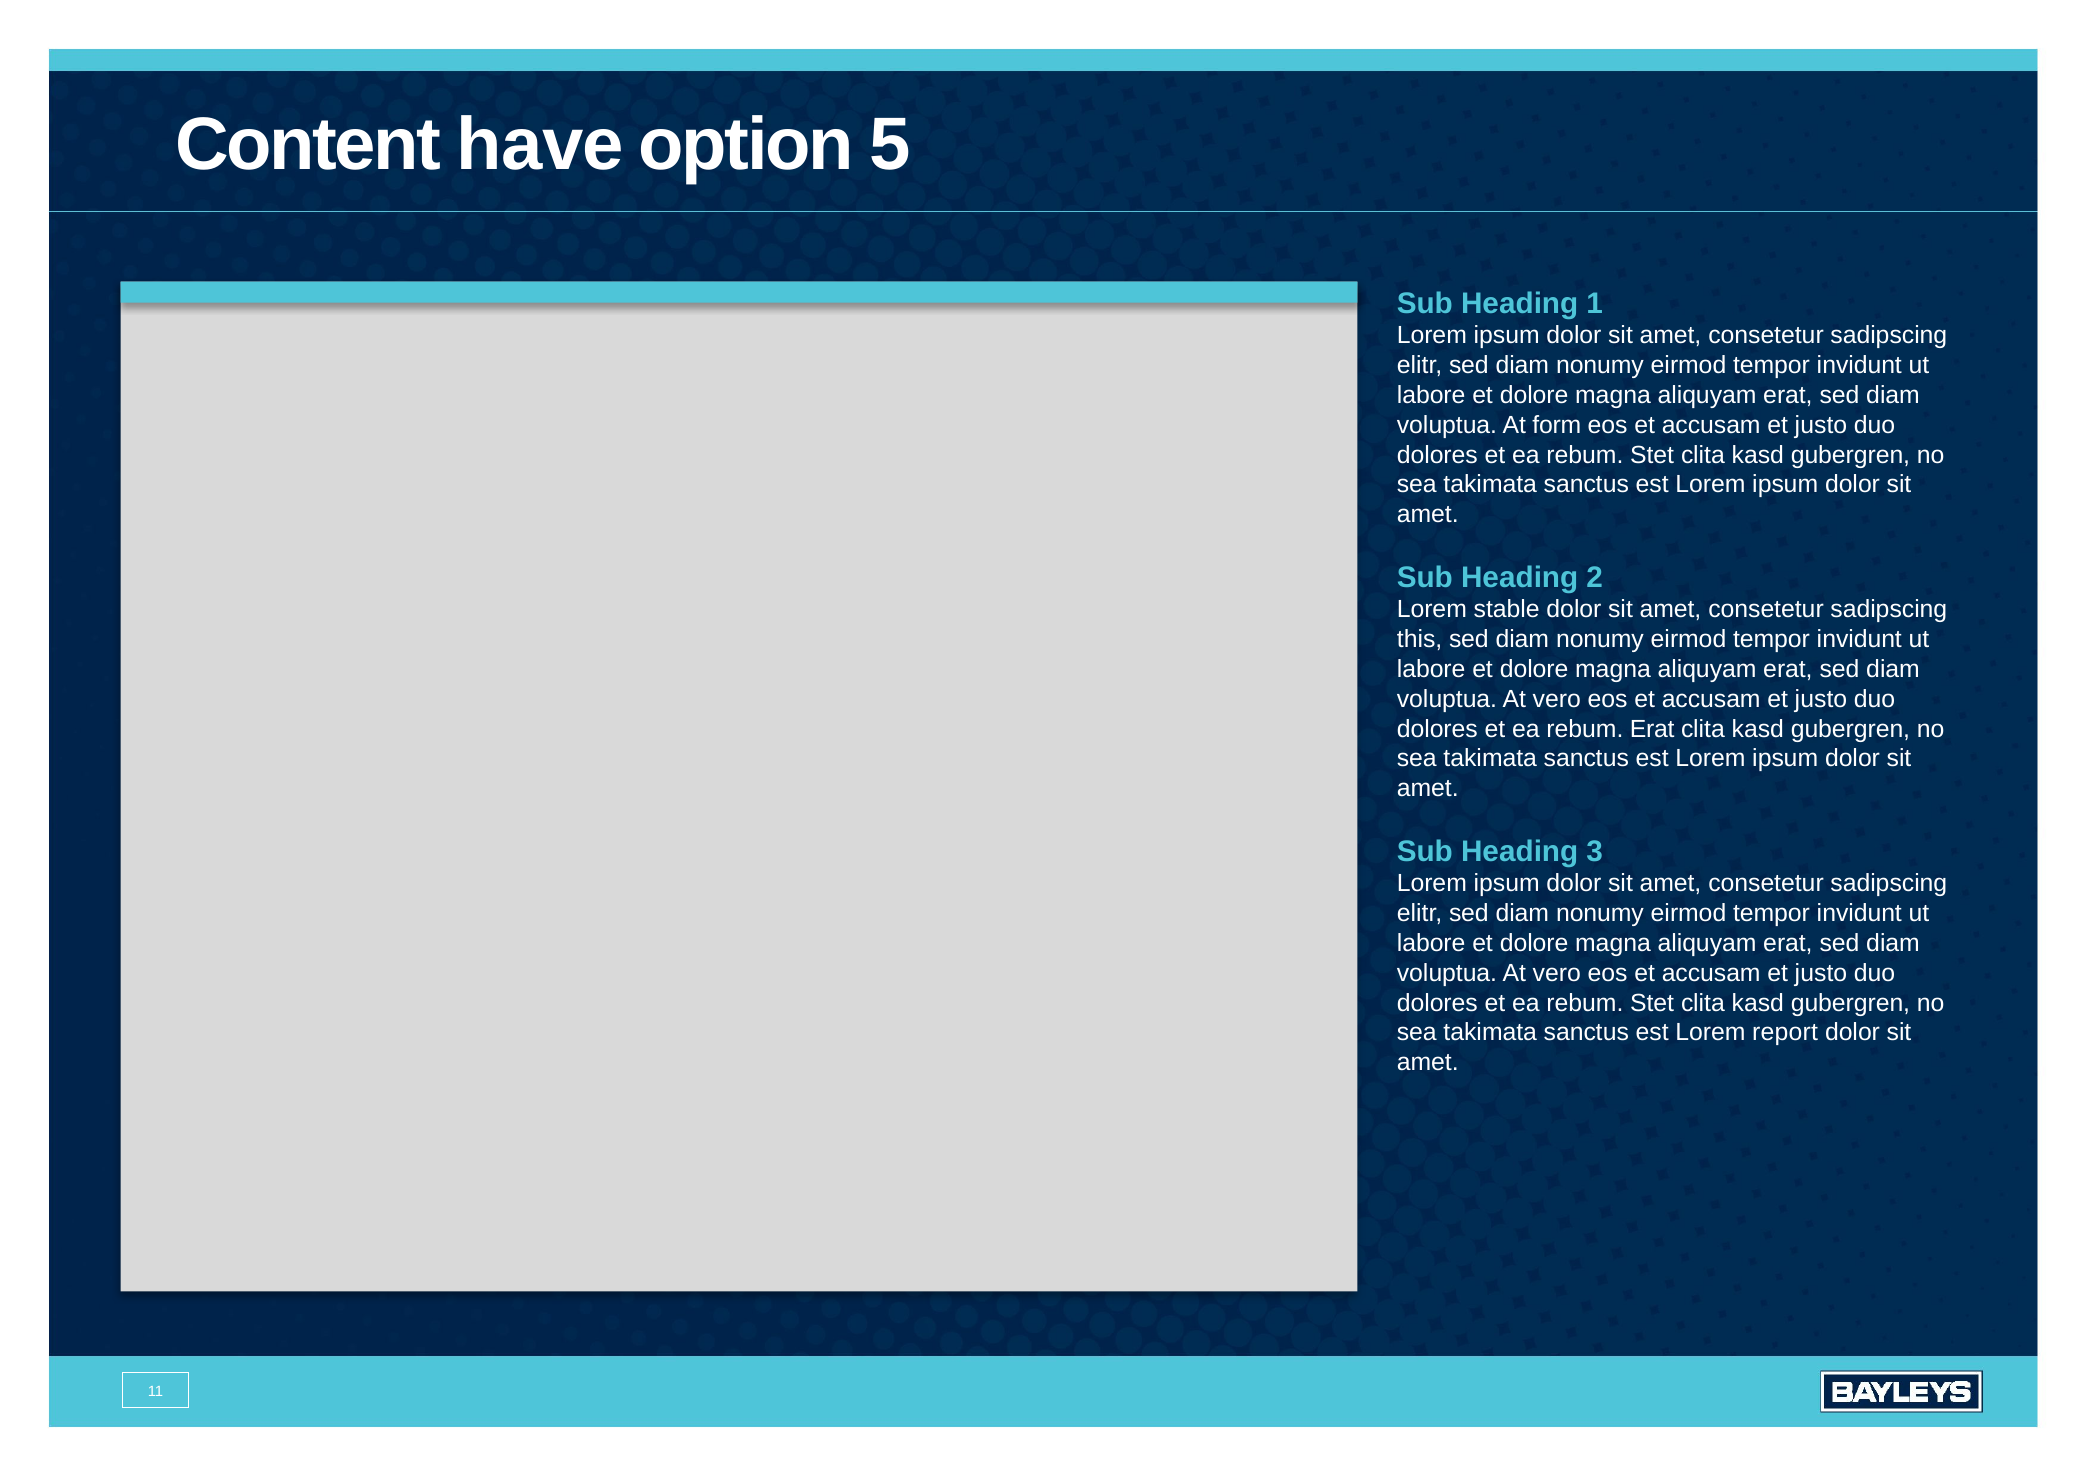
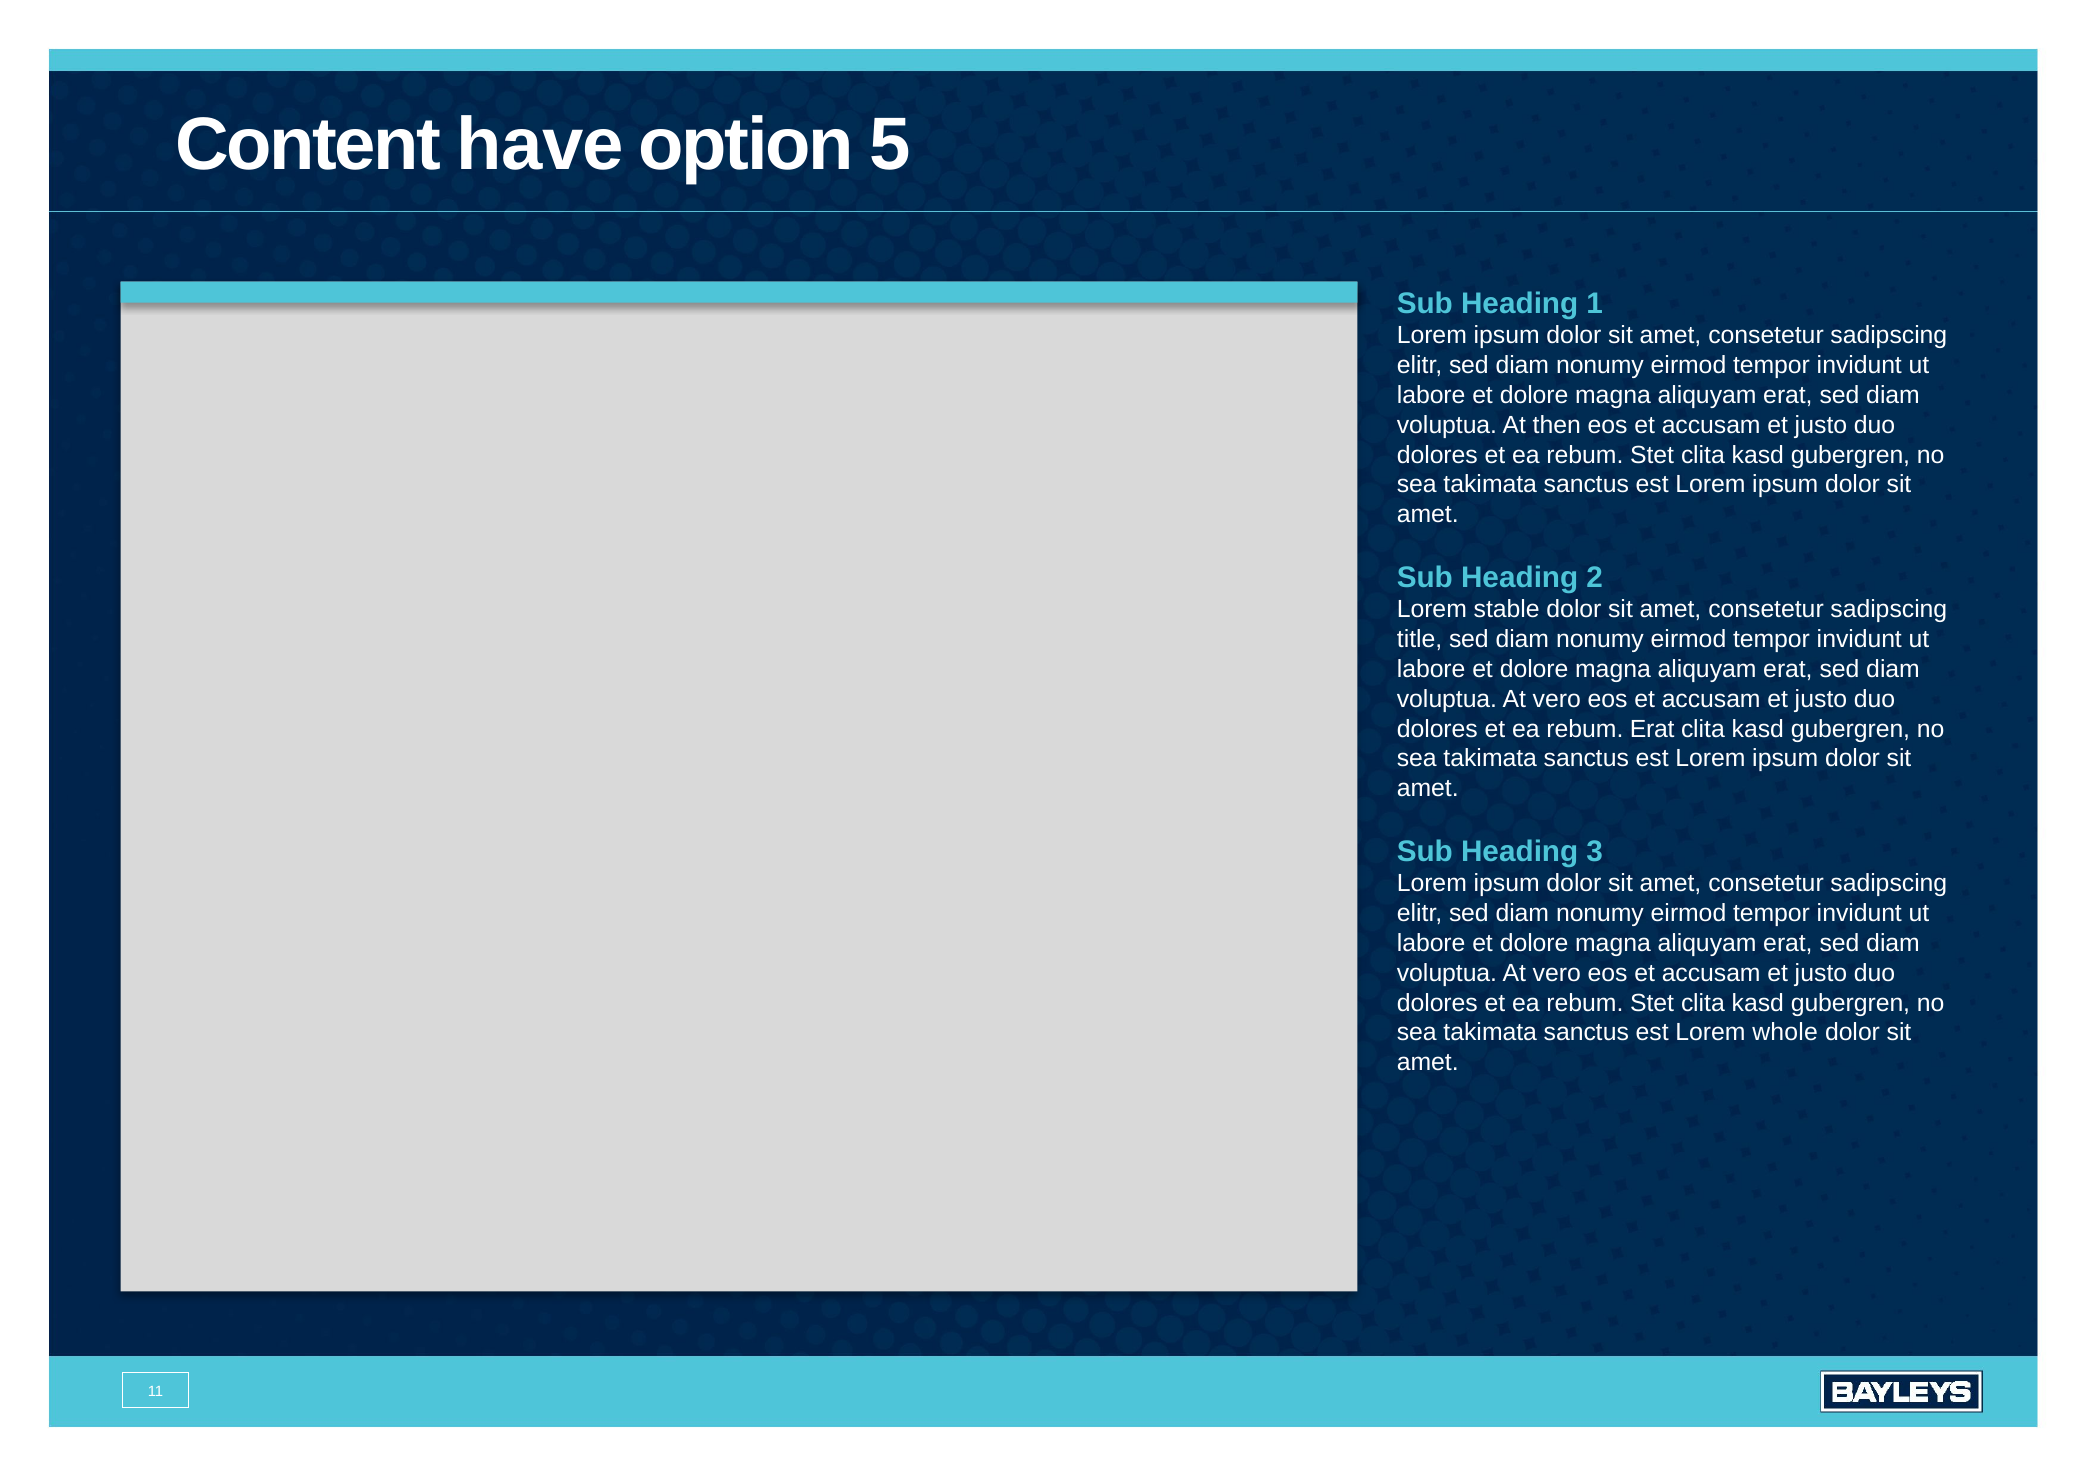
form: form -> then (1557, 425)
this: this -> title (1420, 640)
report: report -> whole (1785, 1033)
